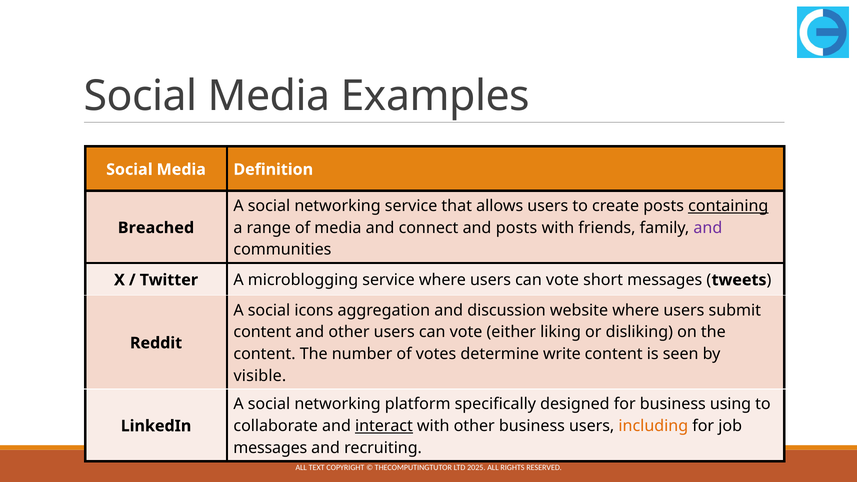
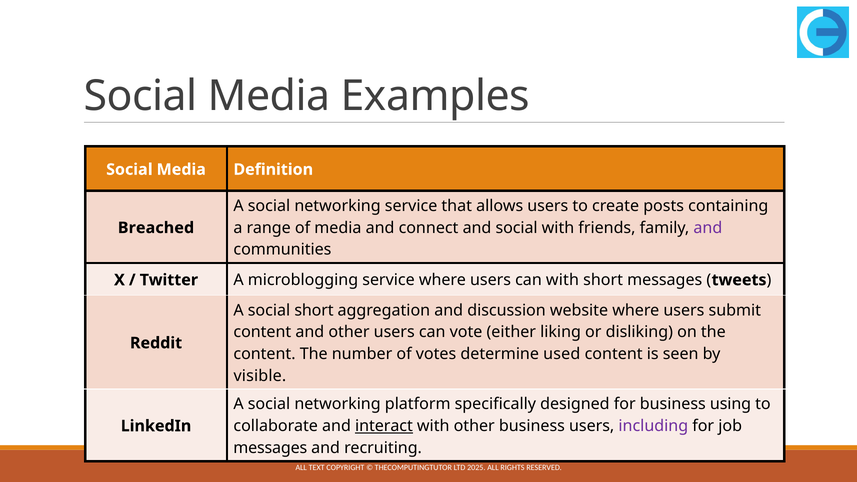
containing underline: present -> none (728, 206)
and posts: posts -> social (517, 228)
where users can vote: vote -> with (562, 280)
social icons: icons -> short (314, 310)
write: write -> used (562, 354)
including colour: orange -> purple (653, 426)
